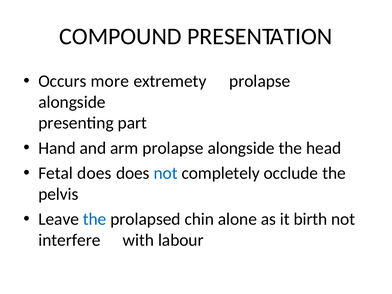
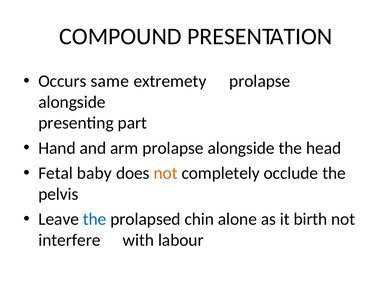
more: more -> same (110, 81)
Fetal does: does -> baby (94, 173)
not colour: blue -> orange (166, 173)
